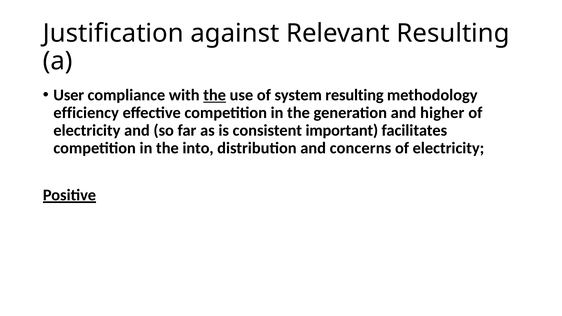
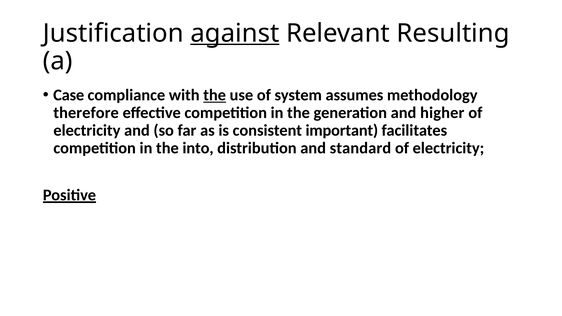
against underline: none -> present (235, 33)
User: User -> Case (69, 95)
system resulting: resulting -> assumes (354, 95)
efficiency: efficiency -> therefore (86, 113)
concerns: concerns -> standard (360, 148)
